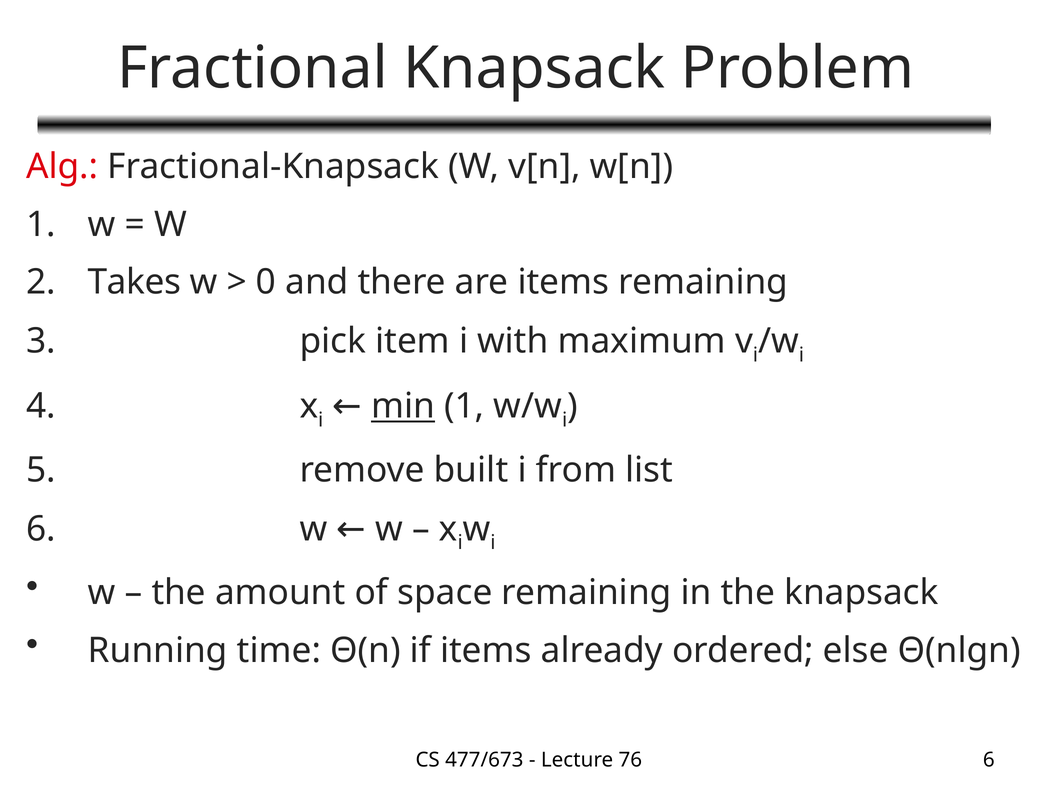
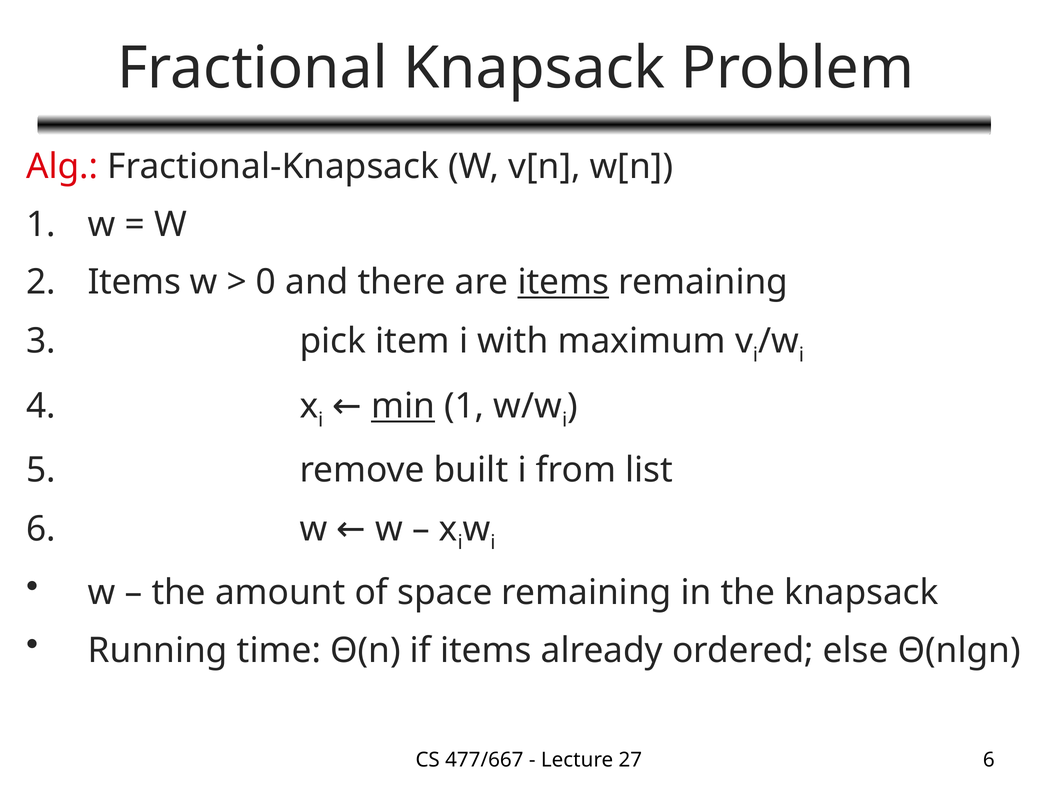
Takes: Takes -> Items (134, 282)
items underline: none -> present (563, 282)
477/673: 477/673 -> 477/667 (484, 759)
76: 76 -> 27 (630, 759)
